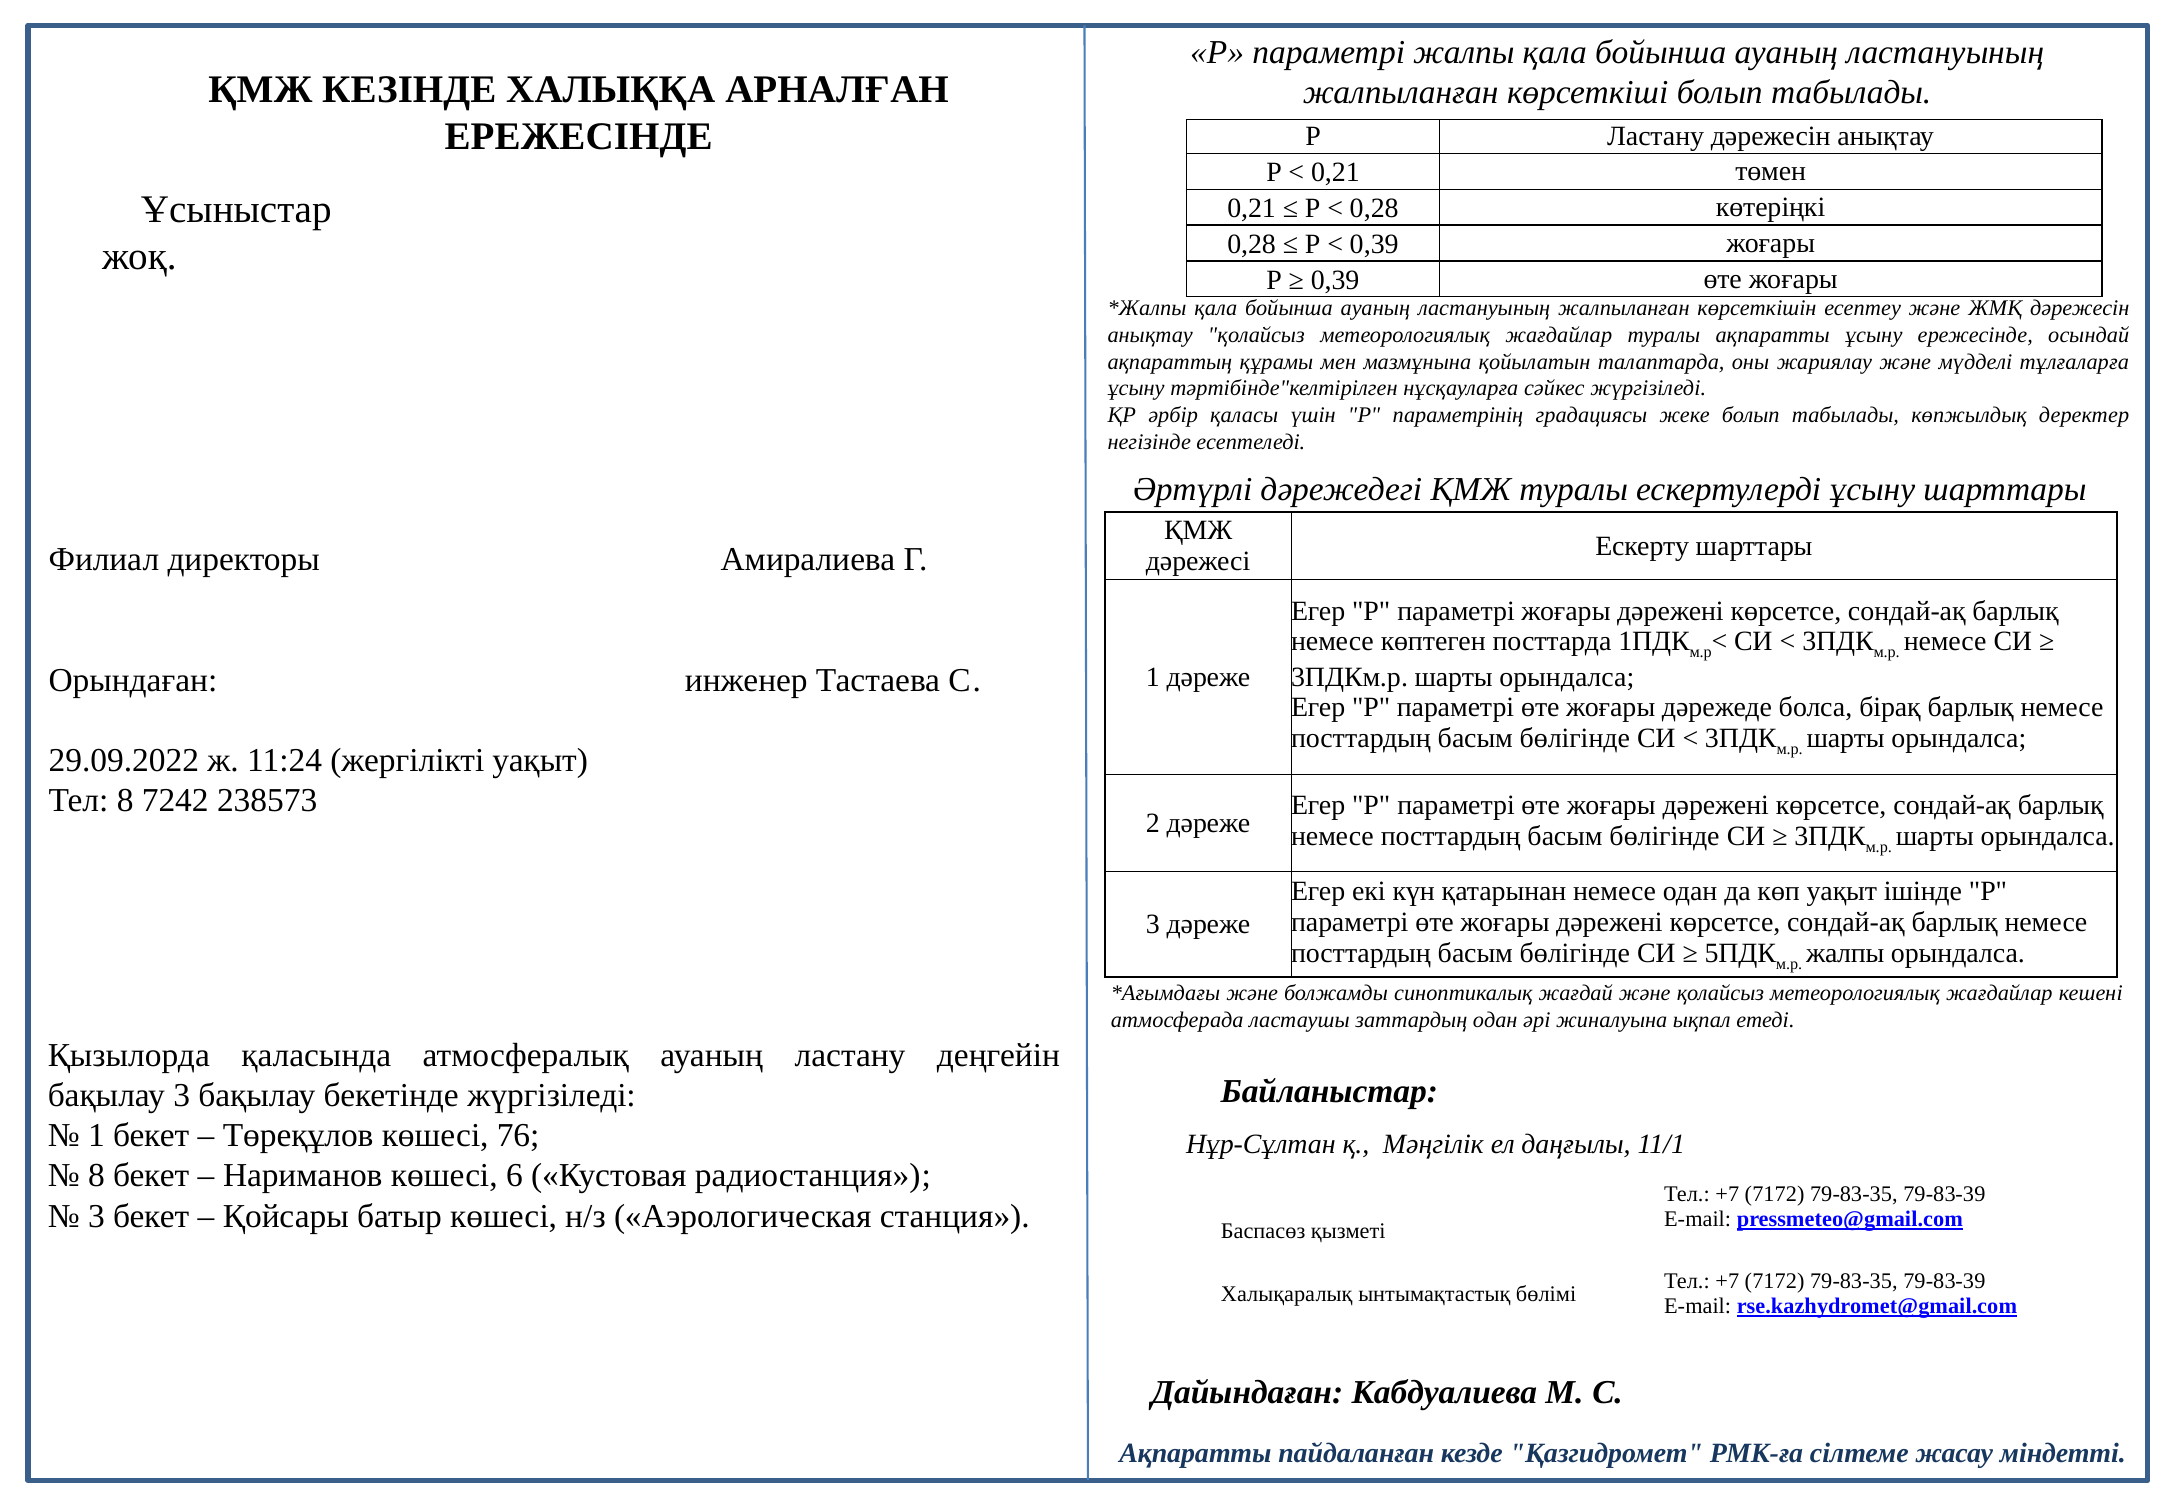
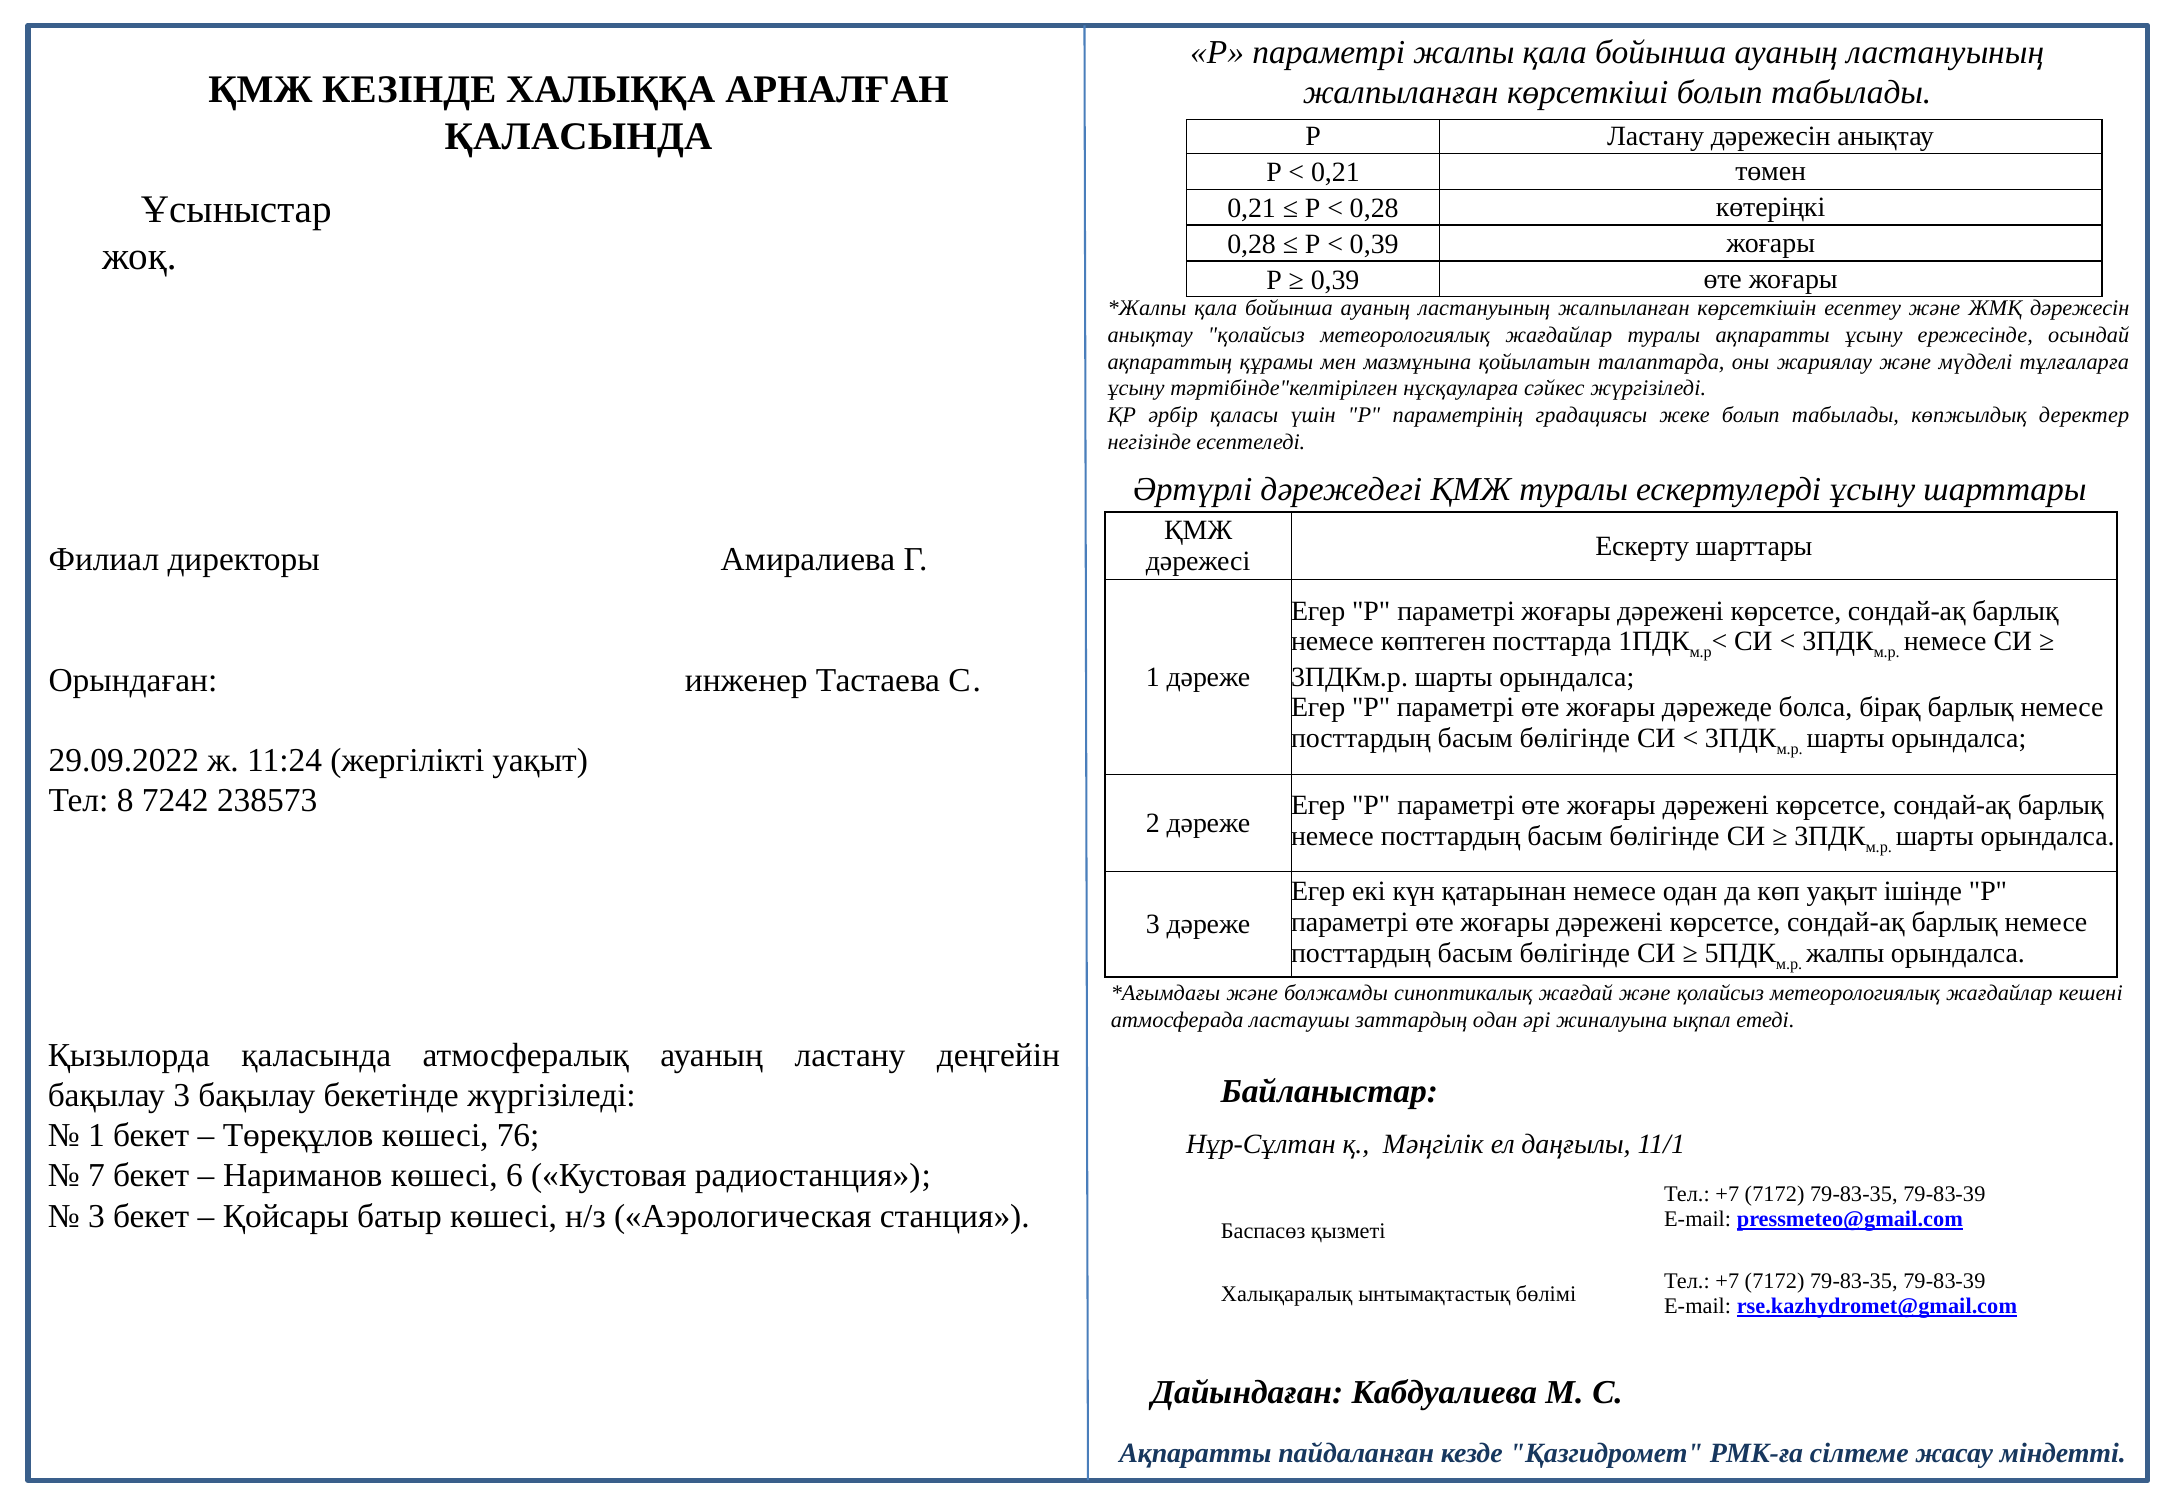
ЕРЕЖЕСІНДЕ: ЕРЕЖЕСІНДЕ -> ҚАЛАСЫНДА (579, 137)
8: 8 -> 7 (96, 1176)
